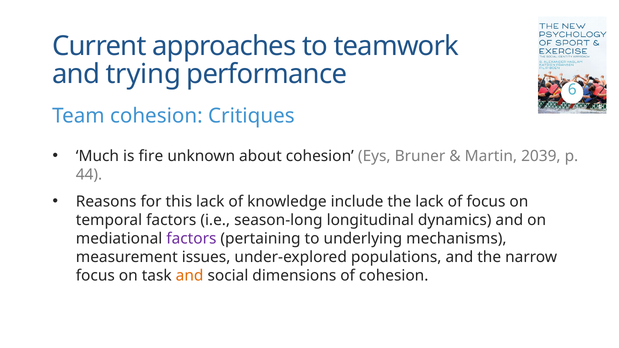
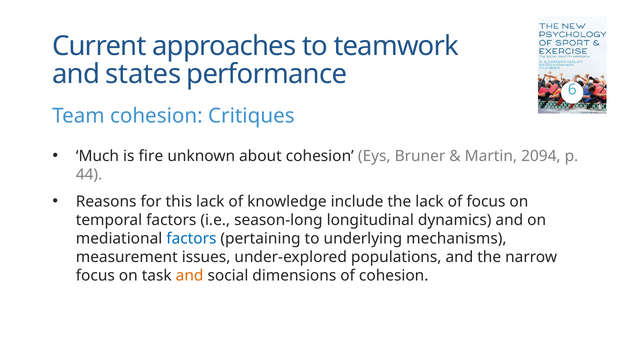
trying: trying -> states (143, 74)
2039: 2039 -> 2094 (541, 156)
factors colour: purple -> blue (191, 239)
